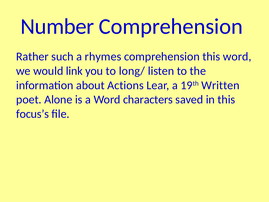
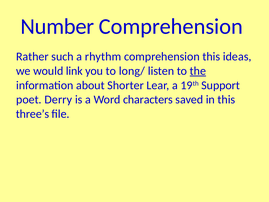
rhymes: rhymes -> rhythm (103, 56)
this word: word -> ideas (237, 56)
the underline: none -> present (198, 71)
Actions: Actions -> Shorter (126, 85)
Written: Written -> Support (221, 85)
Alone: Alone -> Derry (58, 100)
focus’s: focus’s -> three’s (33, 114)
